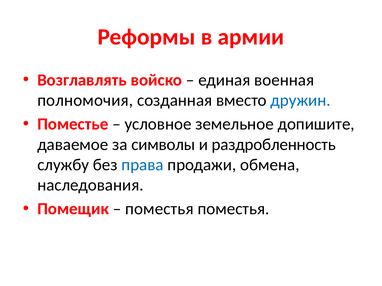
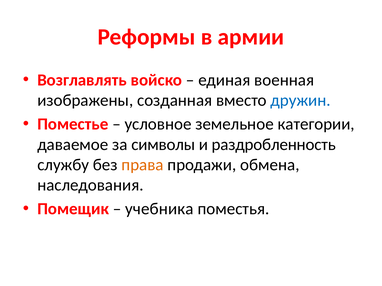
полномочия: полномочия -> изображены (85, 101)
допишите: допишите -> категории (316, 124)
права colour: blue -> orange (142, 165)
поместья: поместья -> учебника (159, 209)
